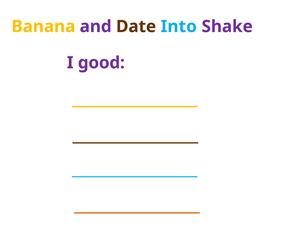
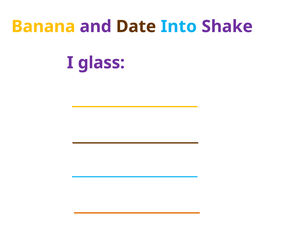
good: good -> glass (101, 63)
